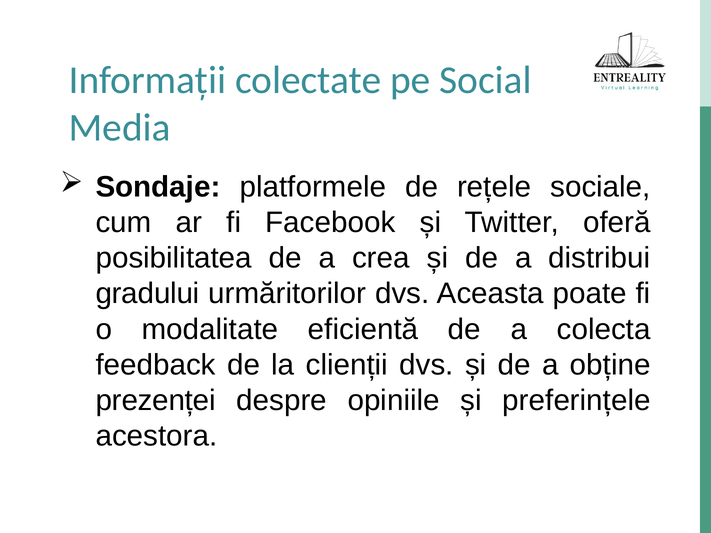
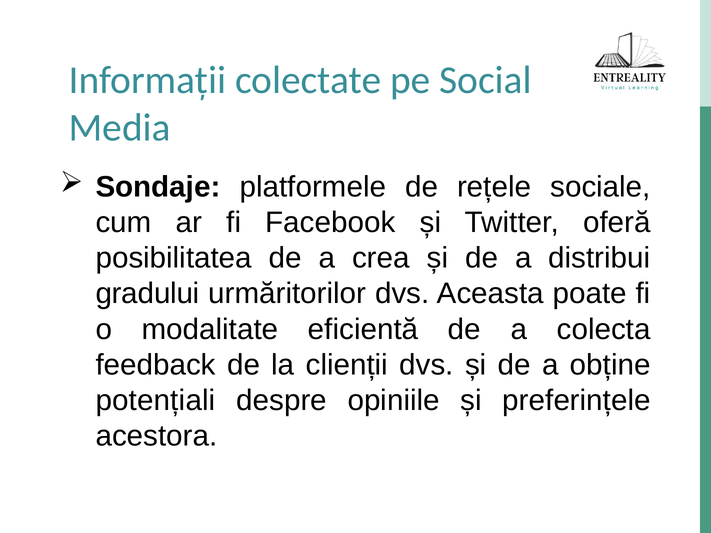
prezenței: prezenței -> potențiali (156, 401)
